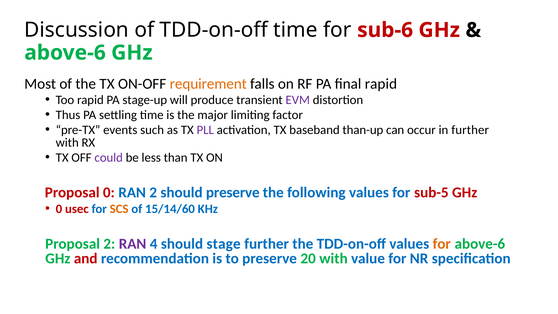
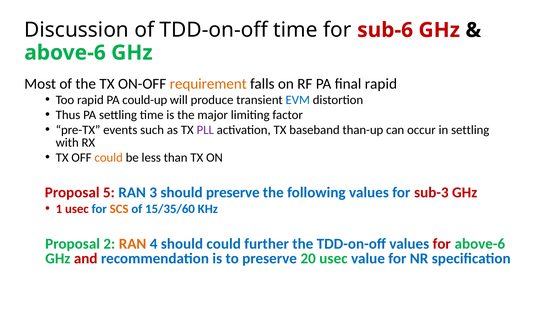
stage-up: stage-up -> could-up (145, 100)
EVM colour: purple -> blue (298, 100)
in further: further -> settling (470, 130)
could colour: purple -> orange (109, 157)
Proposal 0: 0 -> 5 (109, 193)
RAN 2: 2 -> 3 (153, 193)
sub-5: sub-5 -> sub-3 (431, 193)
0: 0 -> 1 (59, 209)
15/14/60: 15/14/60 -> 15/35/60 (170, 209)
RAN colour: purple -> orange (133, 244)
should stage: stage -> could (224, 244)
for colour: orange -> red (442, 244)
20 with: with -> usec (333, 258)
